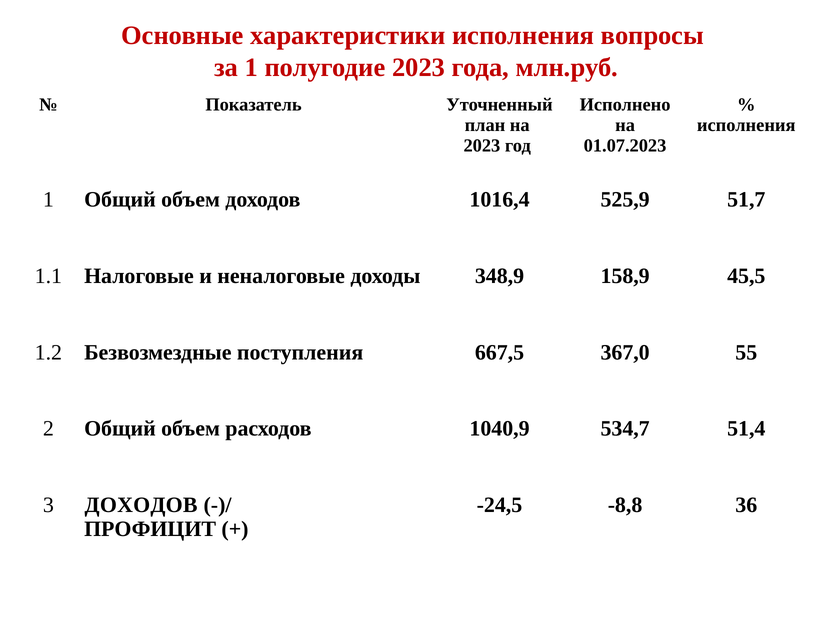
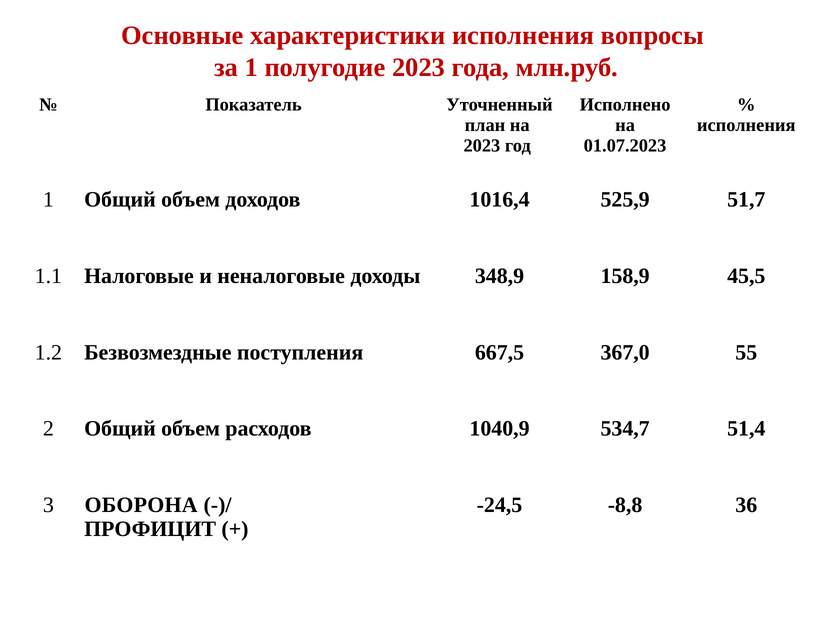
3 ДОХОДОВ: ДОХОДОВ -> ОБОРОНА (141, 505)
